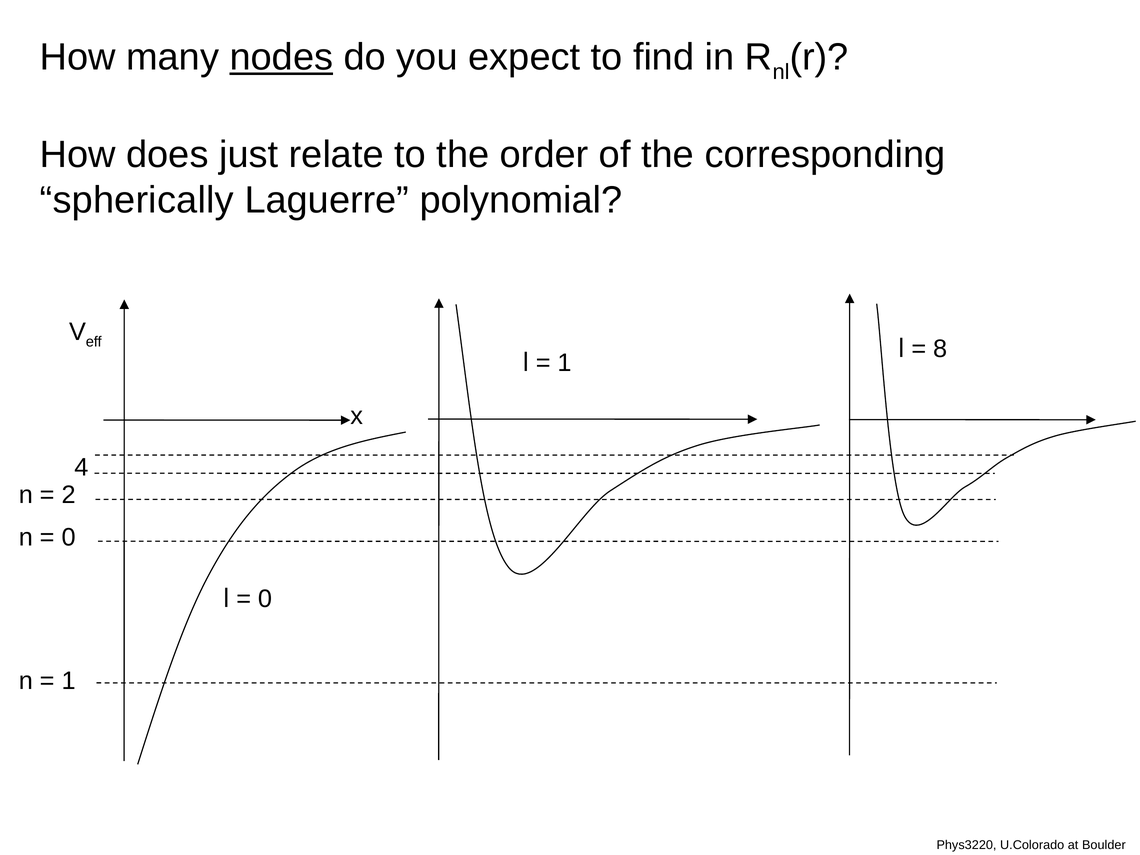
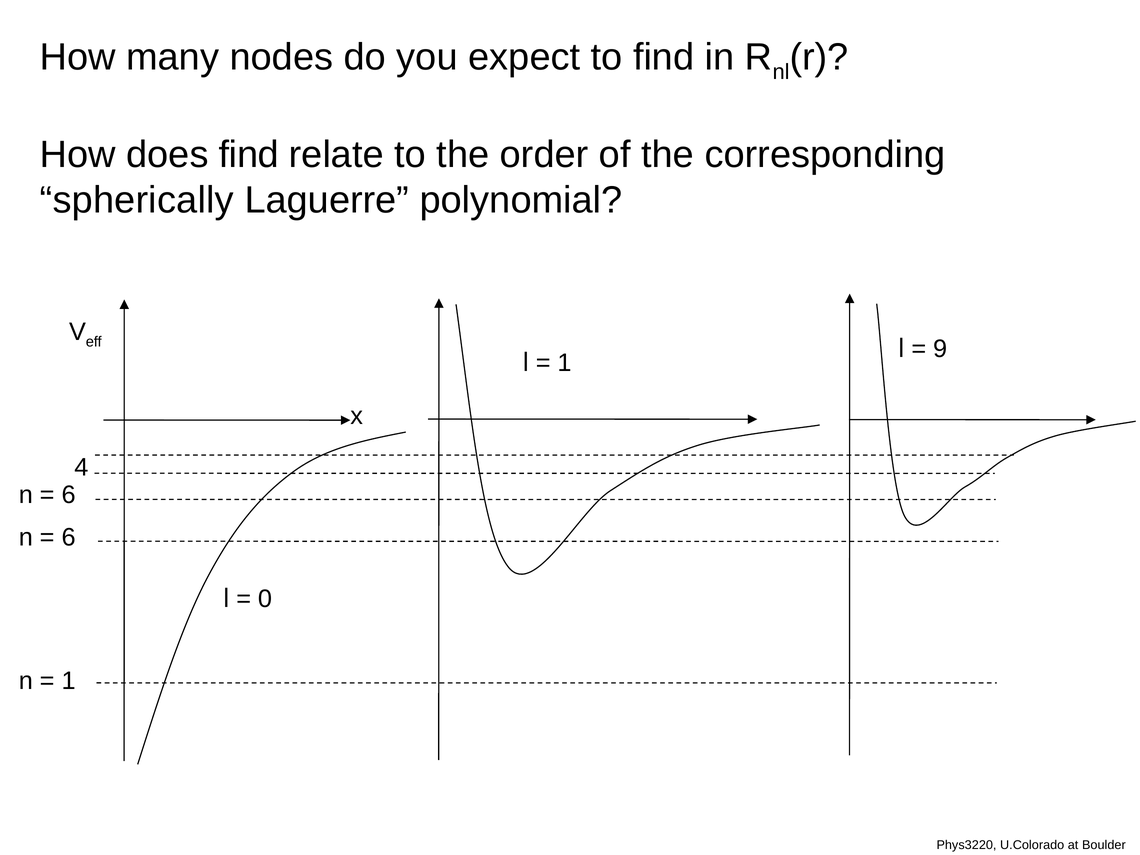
nodes underline: present -> none (281, 57)
does just: just -> find (249, 155)
8: 8 -> 9 (940, 349)
2: 2 -> 6 (69, 495)
0: 0 -> 6 (69, 537)
